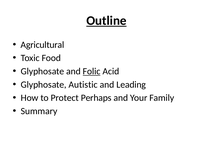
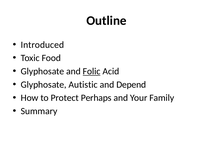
Outline underline: present -> none (106, 21)
Agricultural: Agricultural -> Introduced (42, 45)
Leading: Leading -> Depend (131, 84)
